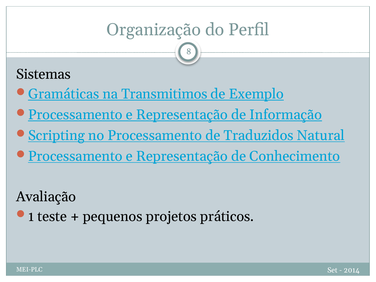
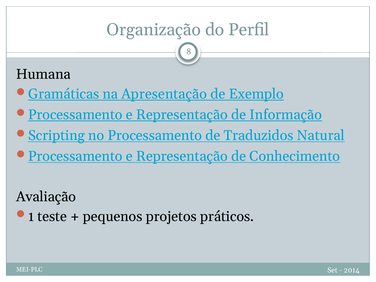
Sistemas: Sistemas -> Humana (43, 74)
Transmitimos: Transmitimos -> Apresentação (164, 94)
